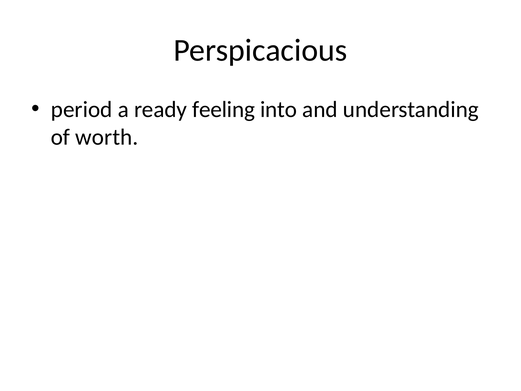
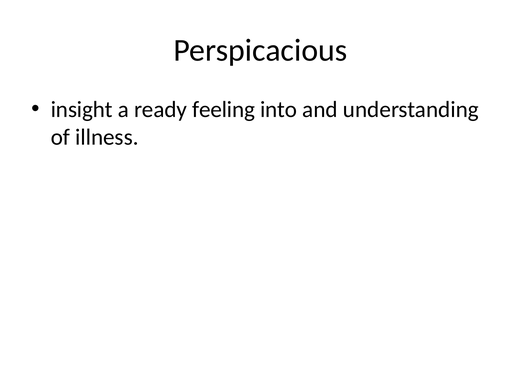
period: period -> insight (82, 109)
worth: worth -> illness (107, 137)
